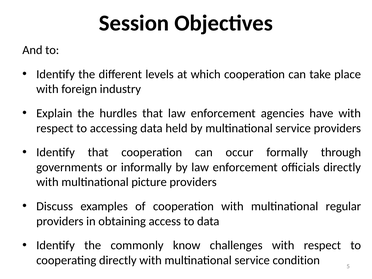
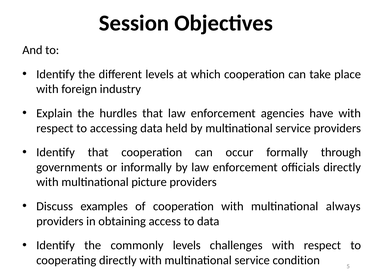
regular: regular -> always (343, 206)
commonly know: know -> levels (187, 245)
